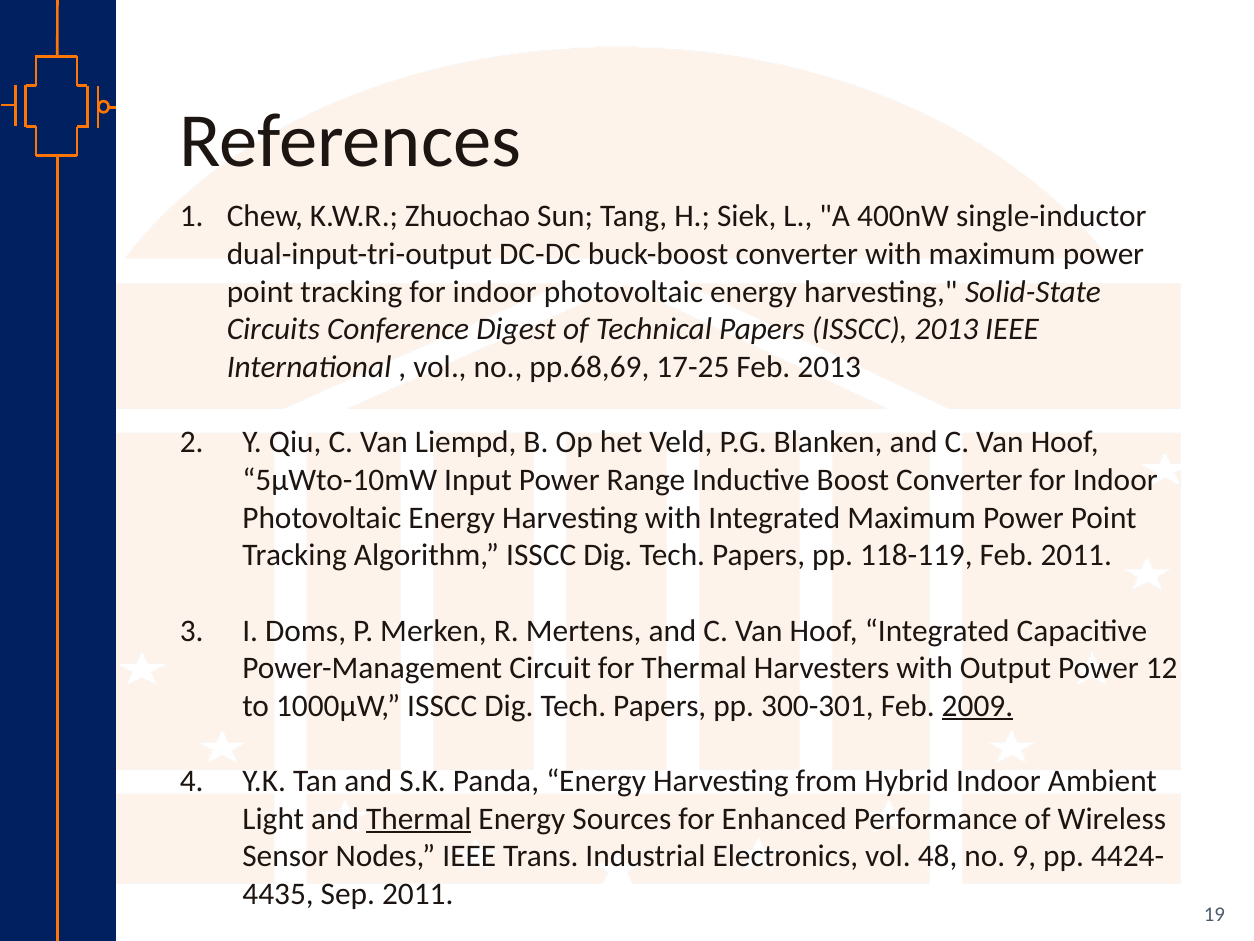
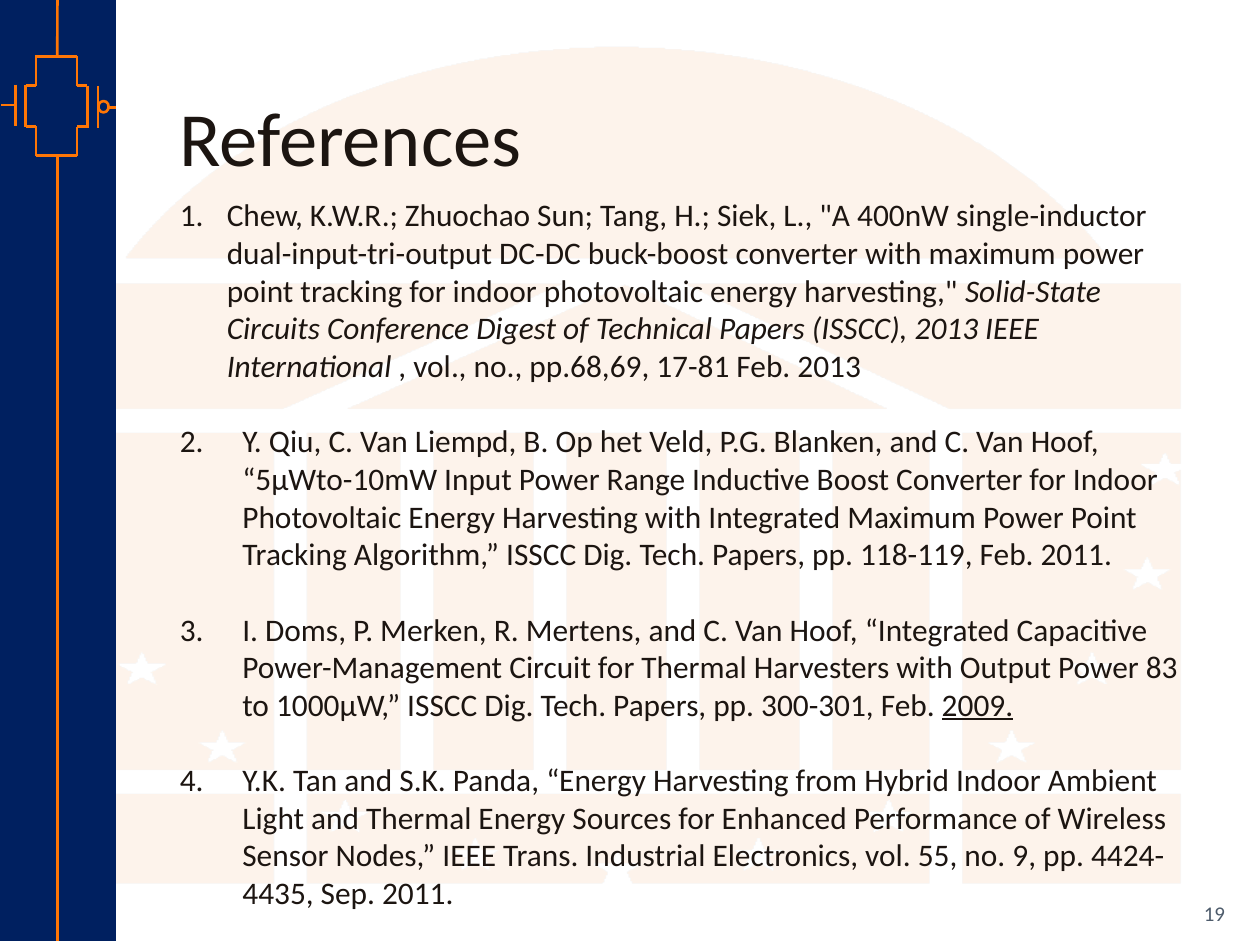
17-25: 17-25 -> 17-81 (693, 367)
12: 12 -> 83 (1162, 668)
Thermal underline: present -> none (419, 818)
48: 48 -> 55 (938, 856)
